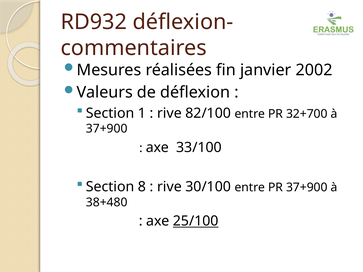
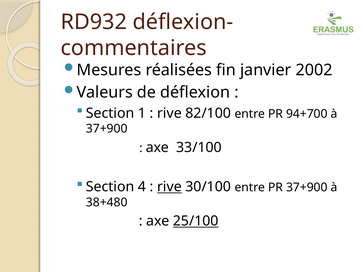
32+700: 32+700 -> 94+700 (307, 114)
8: 8 -> 4 (142, 187)
rive underline: none -> present (169, 187)
